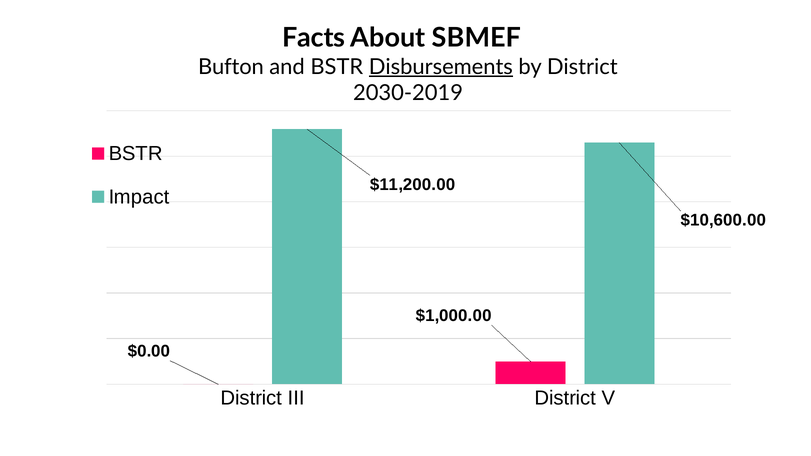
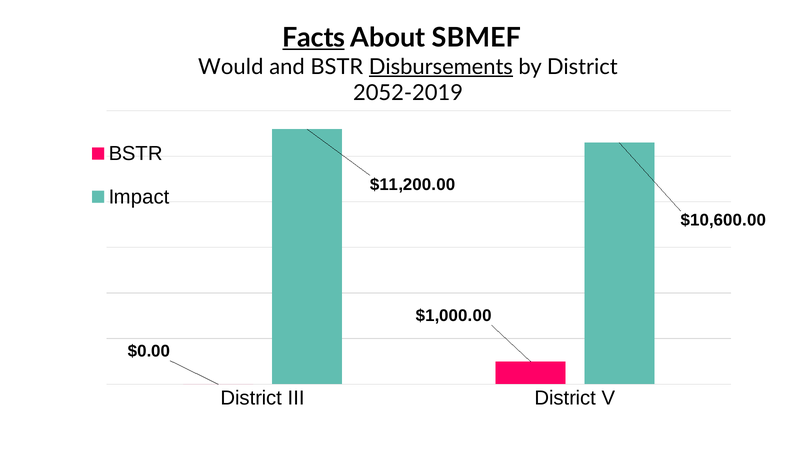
Facts underline: none -> present (314, 38)
Bufton: Bufton -> Would (231, 67)
2030-2019: 2030-2019 -> 2052-2019 (408, 93)
